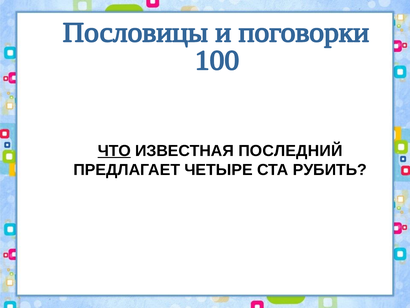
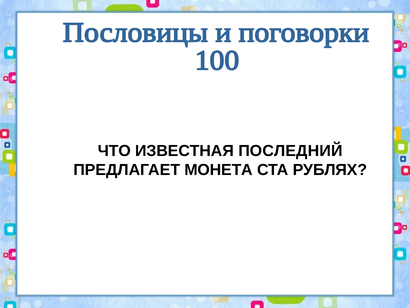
ЧТО underline: present -> none (114, 150)
ЧЕТЫРЕ: ЧЕТЫРЕ -> МОНЕТА (219, 170)
РУБИТЬ: РУБИТЬ -> РУБЛЯХ (330, 170)
